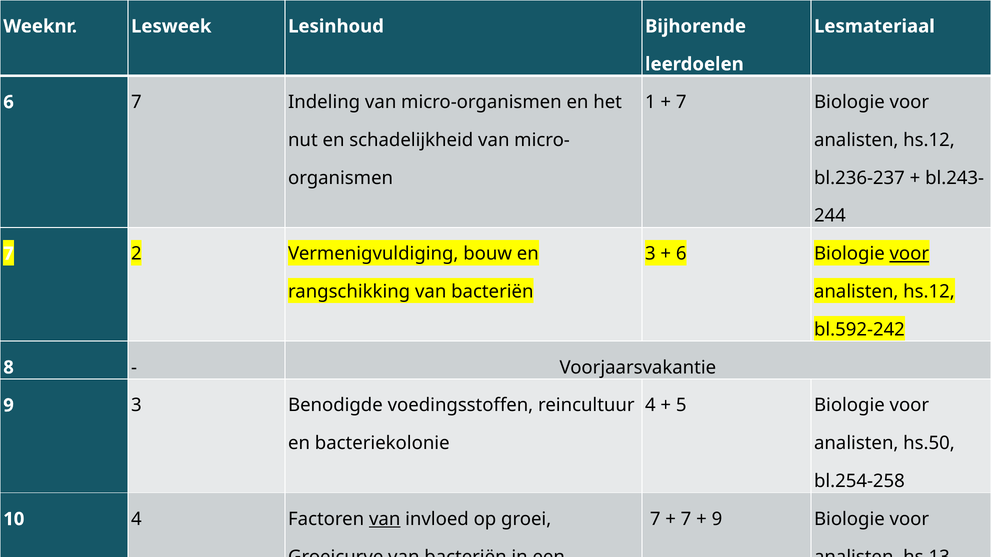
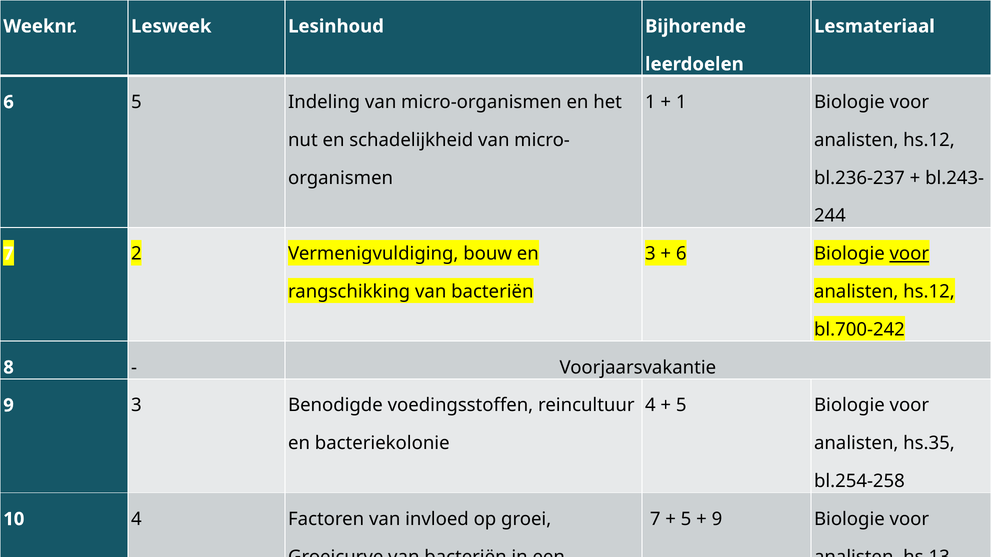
7: 7 -> 1 (681, 102)
6 7: 7 -> 5 (136, 102)
bl.592-242: bl.592-242 -> bl.700-242 (859, 330)
hs.50: hs.50 -> hs.35 (929, 444)
7: 7 -> 5 (686, 519)
van underline: present -> none (385, 519)
